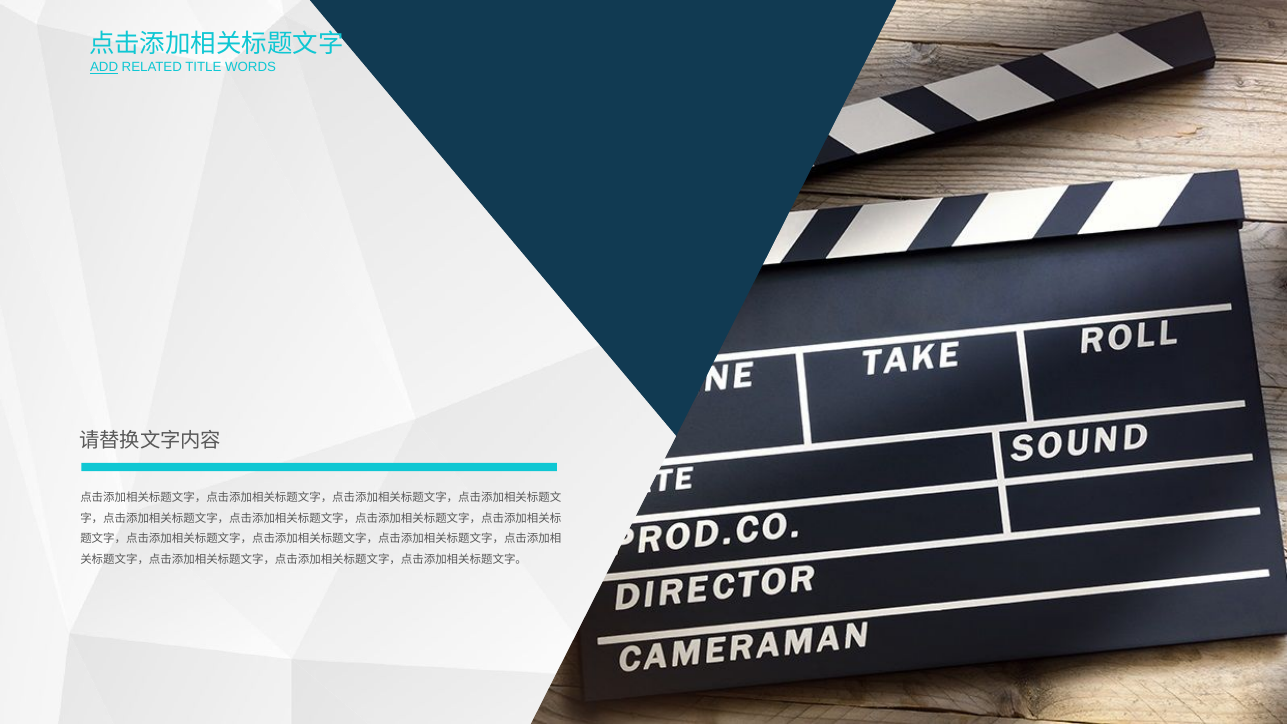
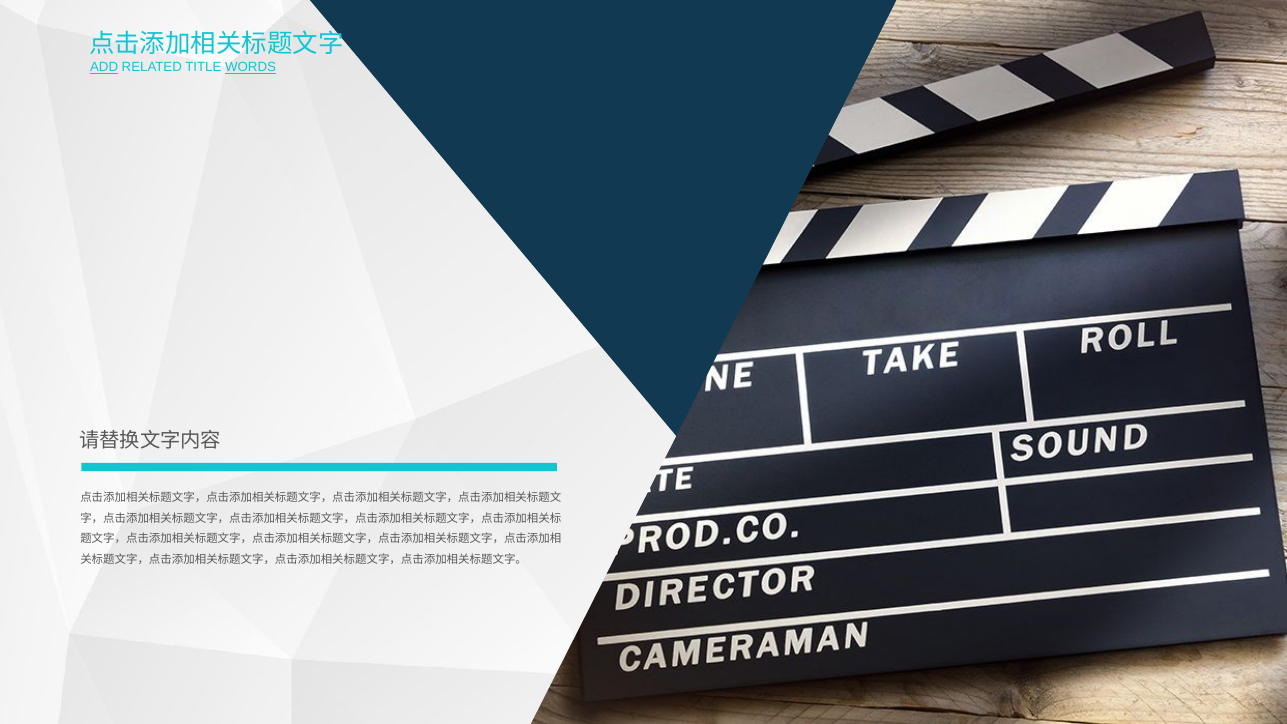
WORDS underline: none -> present (251, 68)
